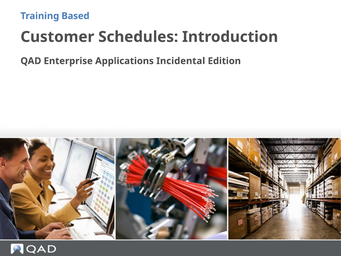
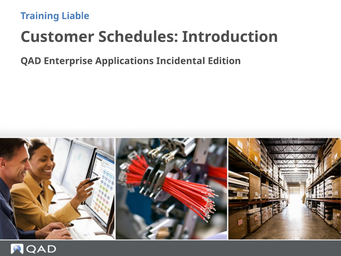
Based: Based -> Liable (75, 16)
